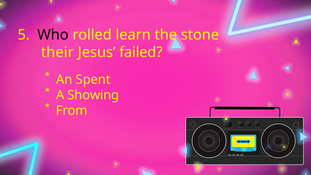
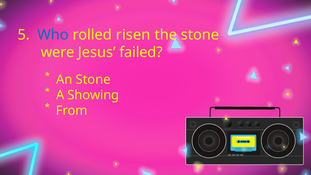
Who colour: black -> blue (53, 35)
learn: learn -> risen (133, 35)
their: their -> were (58, 52)
An Spent: Spent -> Stone (93, 80)
